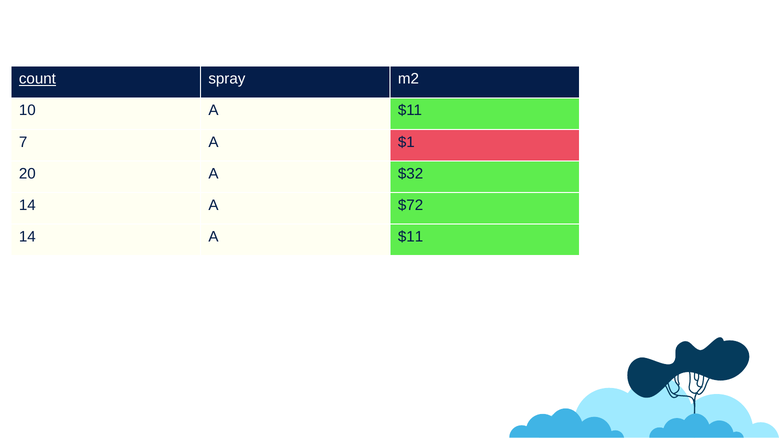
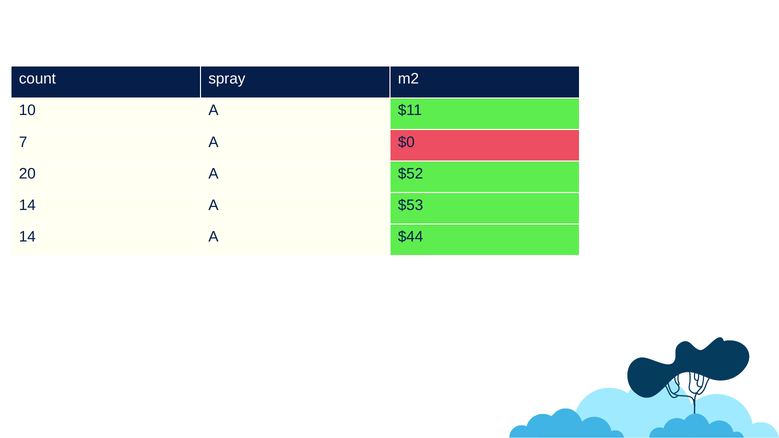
count underline: present -> none (37, 79)
$1: $1 -> $0 (406, 142)
$32: $32 -> $52 (411, 174)
$72: $72 -> $53 (411, 205)
14 A $11: $11 -> $44 (411, 237)
